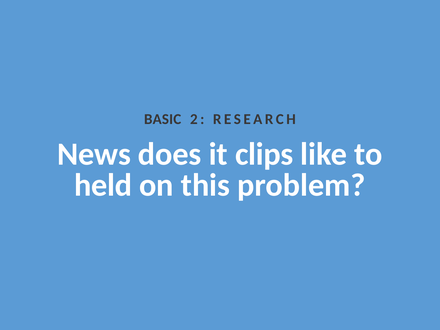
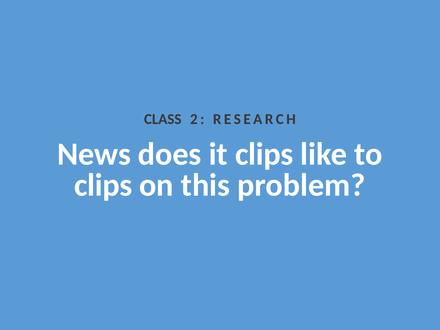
BASIC: BASIC -> CLASS (163, 119)
held: held -> clips (103, 185)
